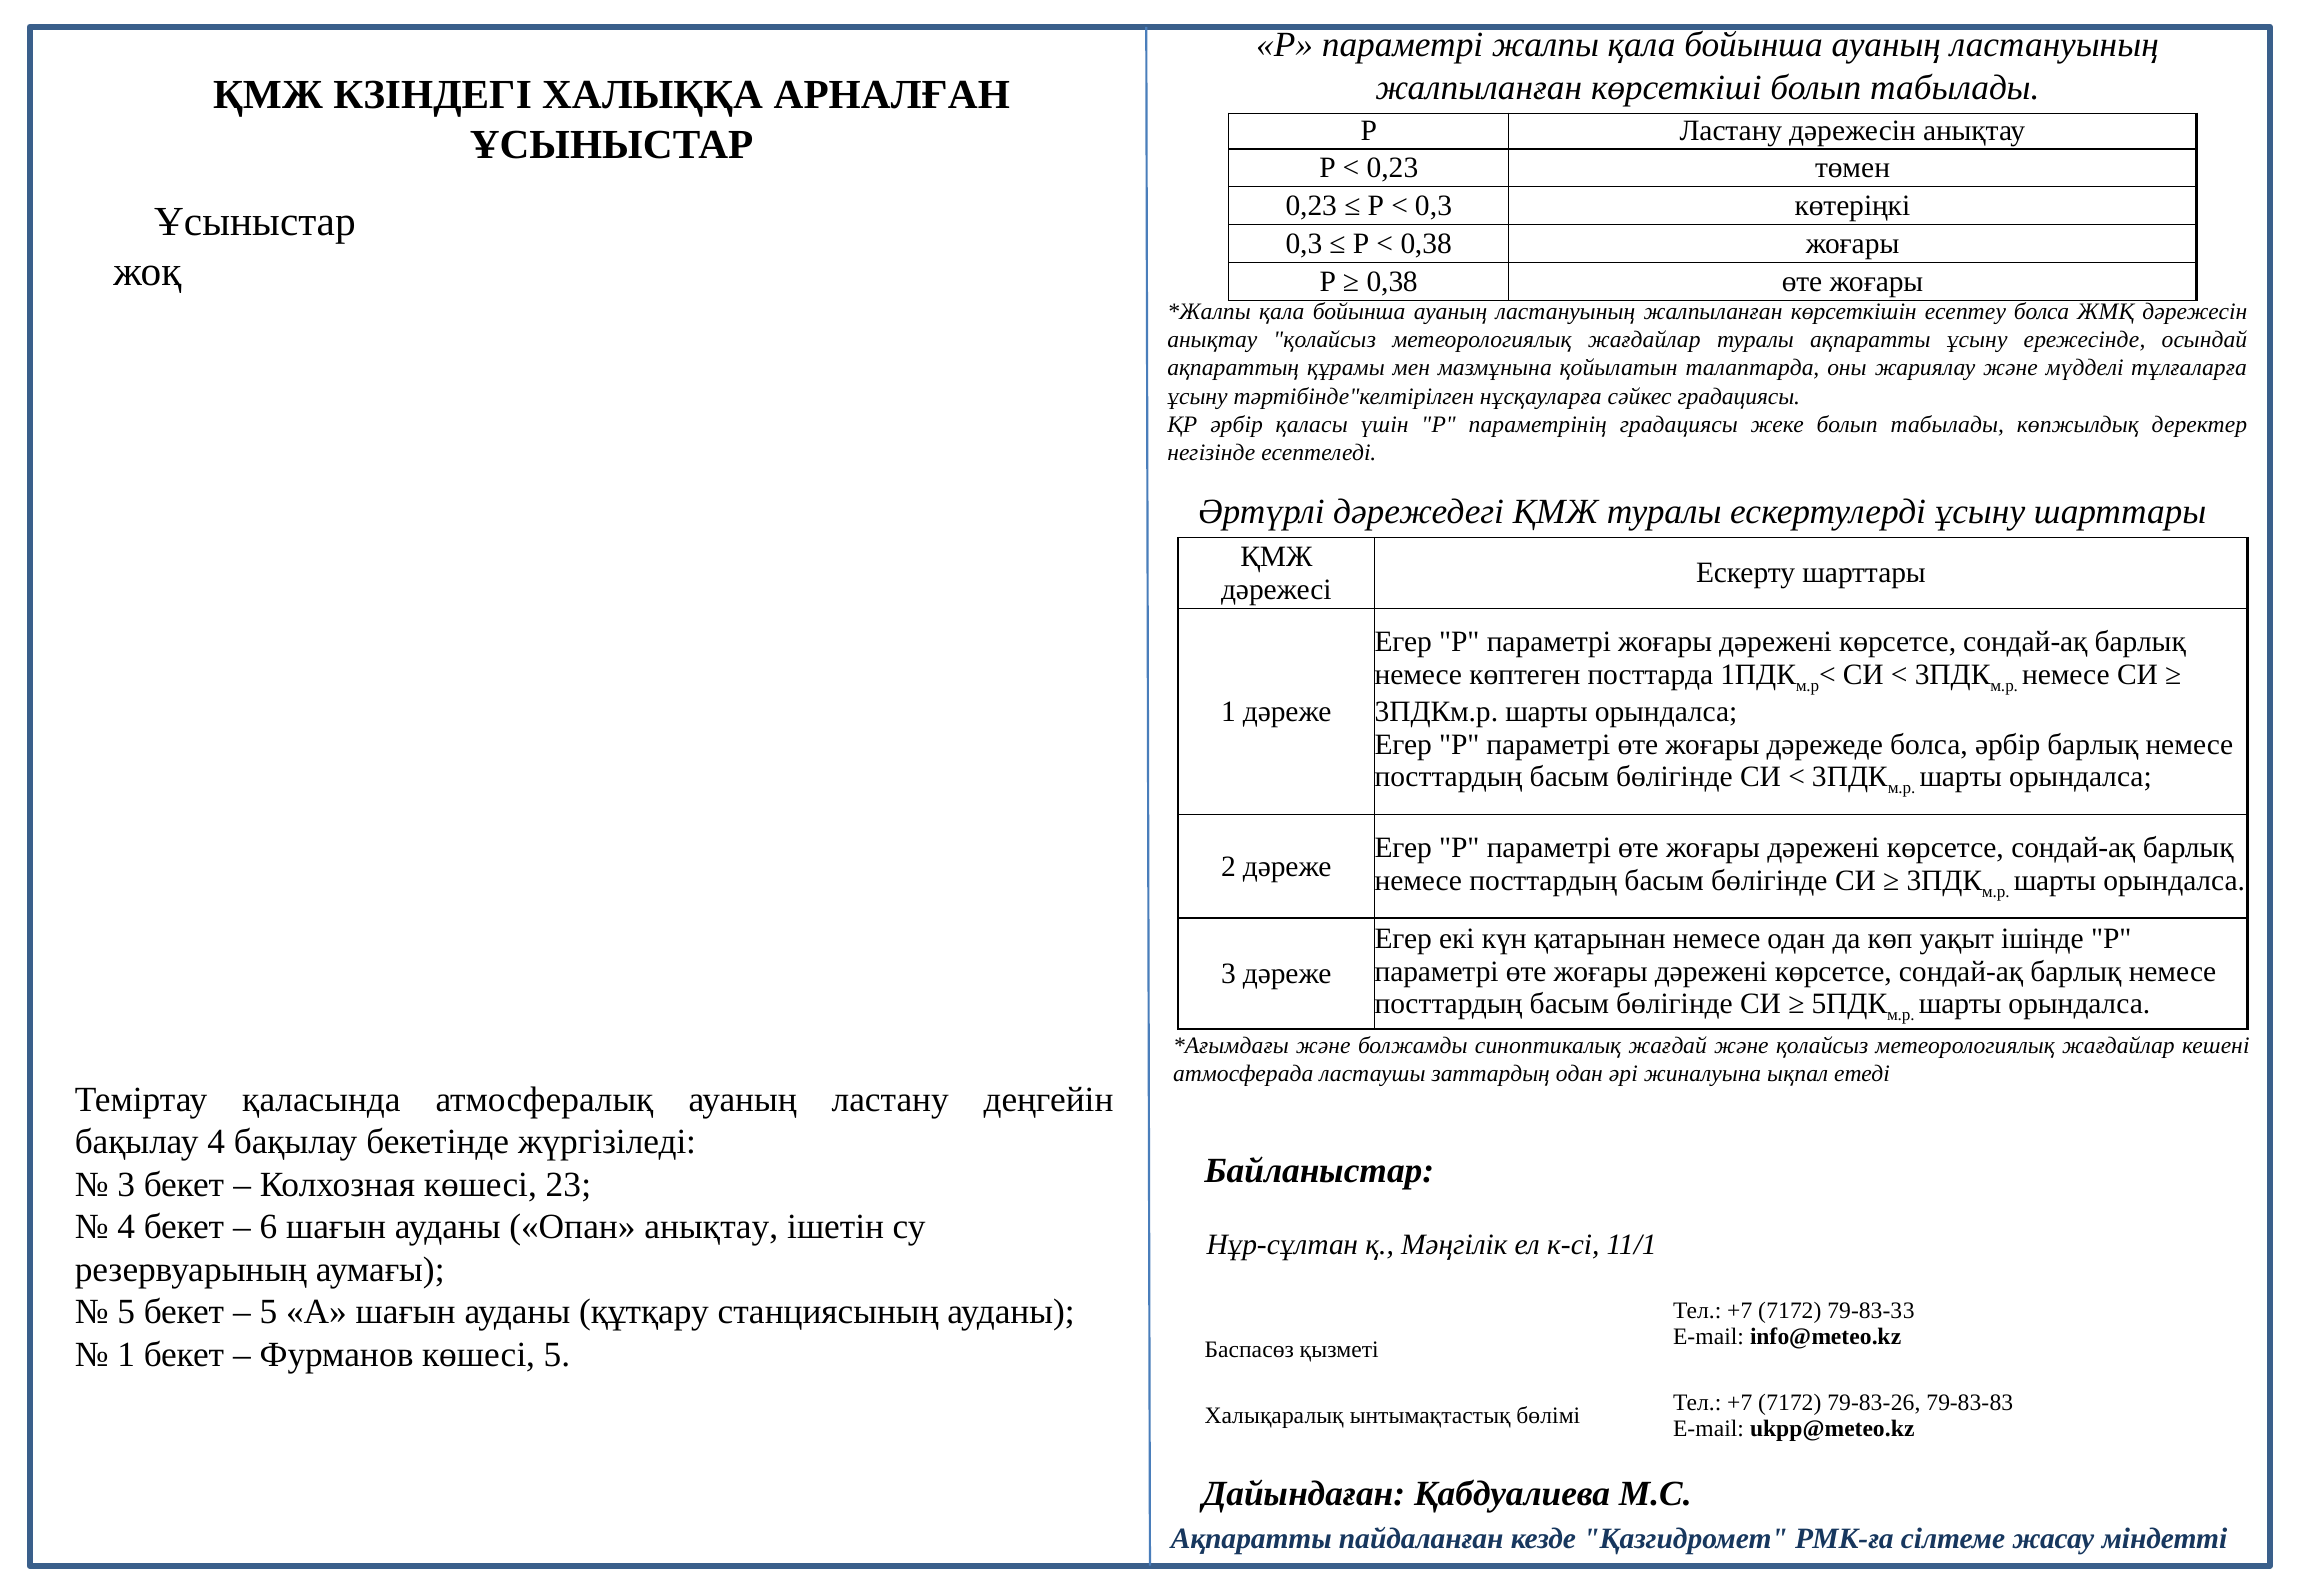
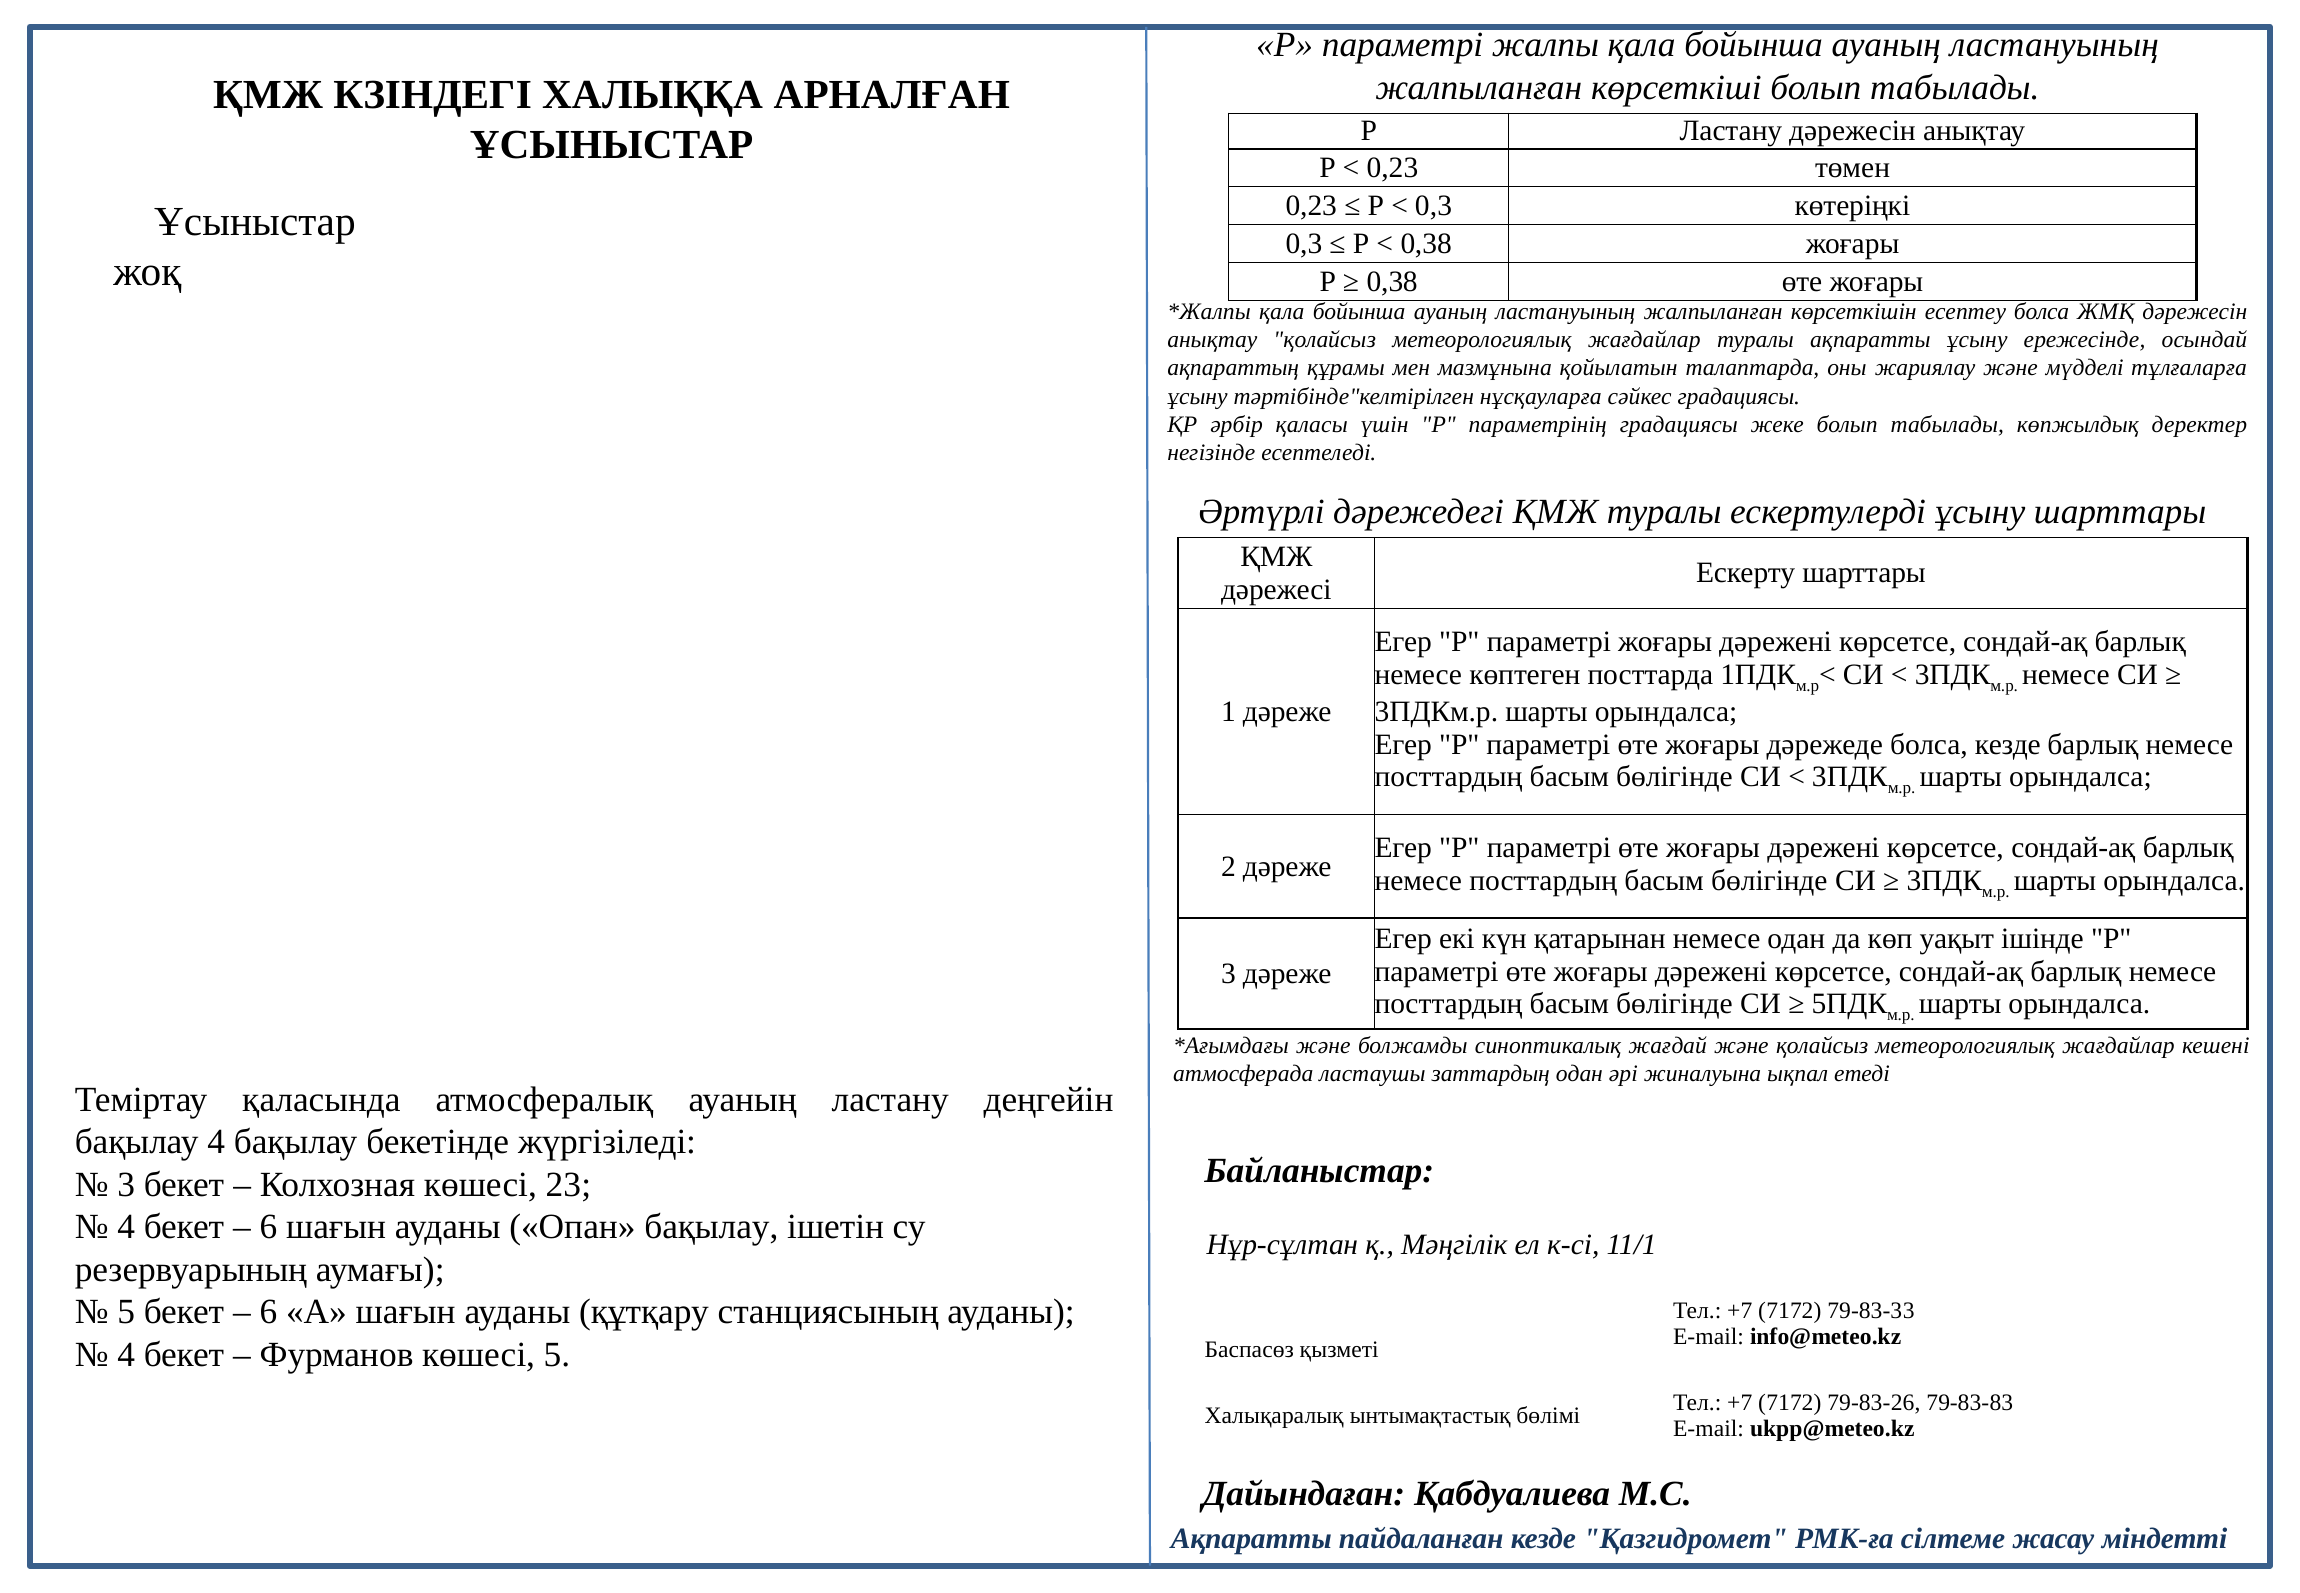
болса әрбір: әрбір -> кезде (2008, 744)
Опан анықтау: анықтау -> бақылау (711, 1227)
5: 5 -> 6 (268, 1311)
1: 1 -> 4 (126, 1354)
